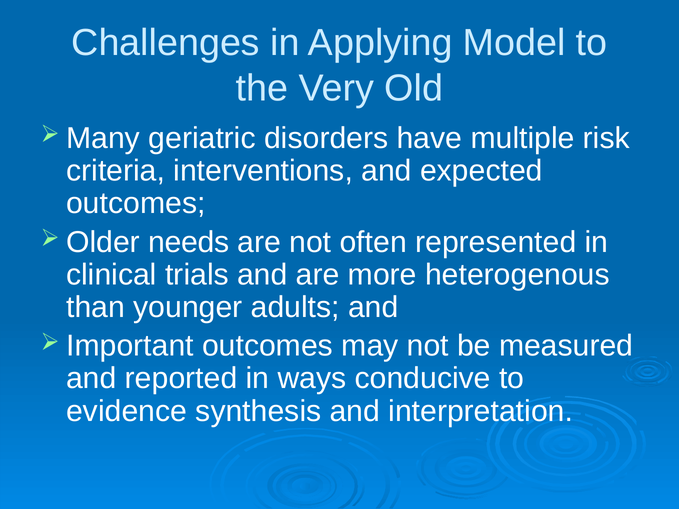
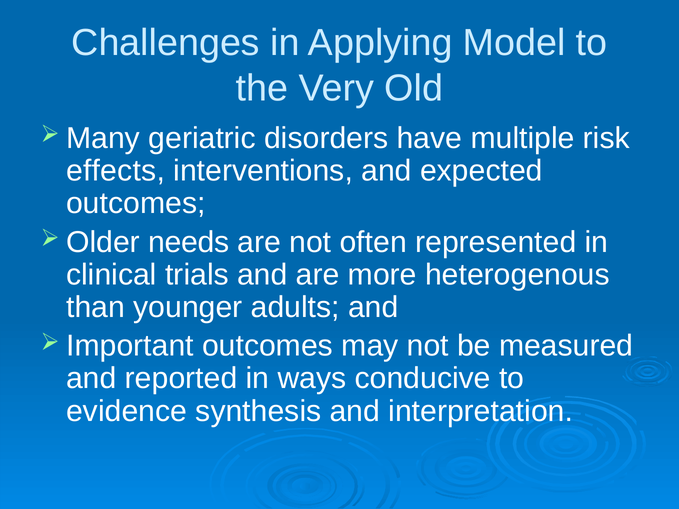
criteria: criteria -> effects (116, 171)
